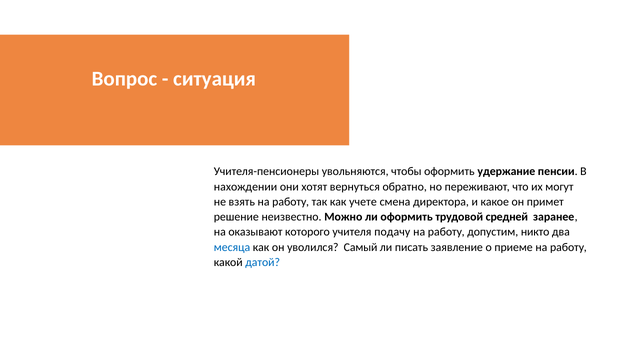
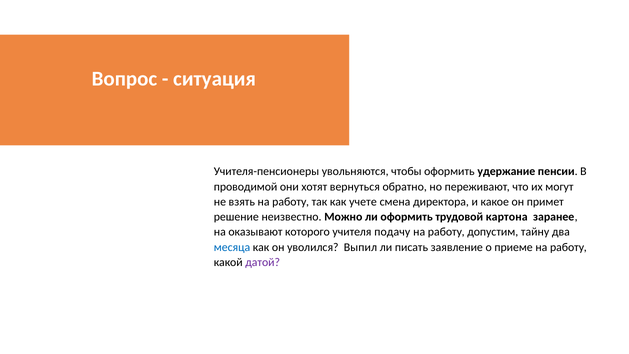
нахождении: нахождении -> проводимой (246, 187)
средней: средней -> картона (507, 217)
никто: никто -> тайну (535, 232)
Самый: Самый -> Выпил (360, 247)
датой colour: blue -> purple (263, 262)
